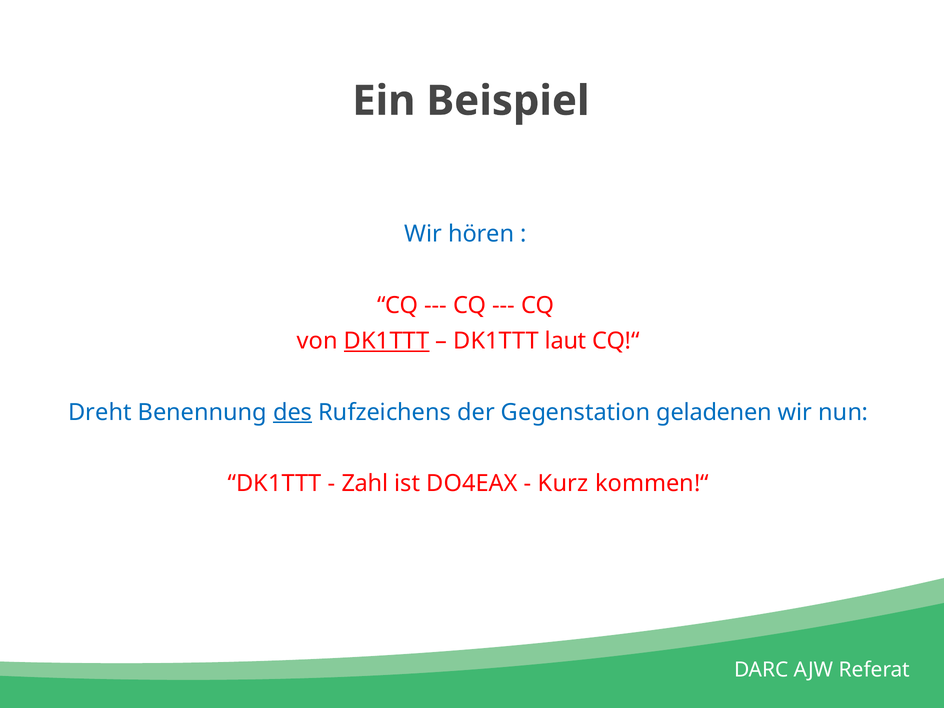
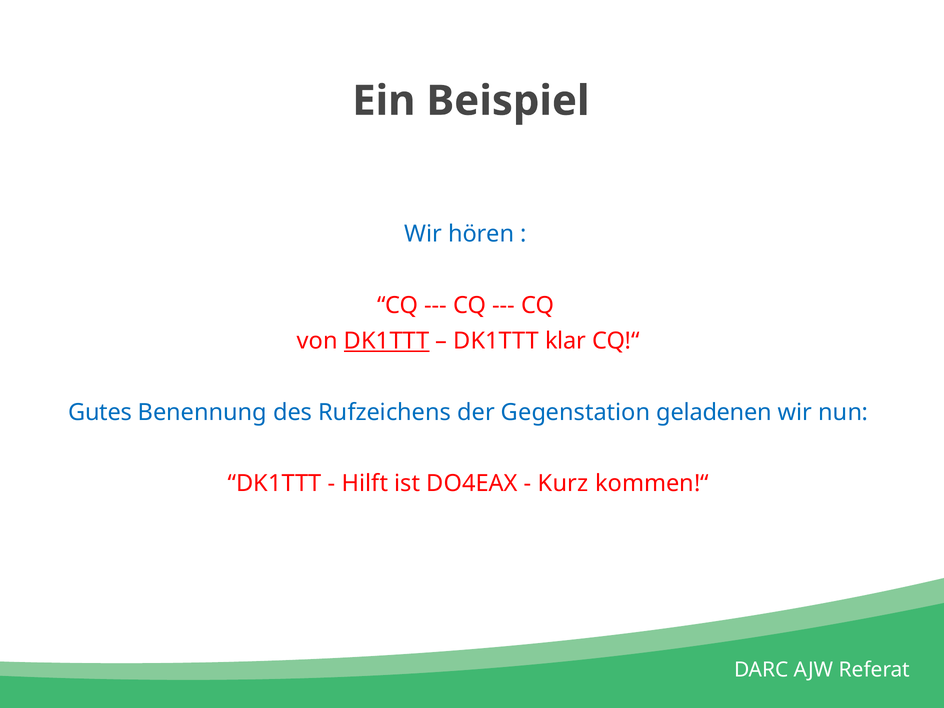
laut: laut -> klar (566, 341)
Dreht: Dreht -> Gutes (100, 412)
des underline: present -> none (293, 412)
Zahl: Zahl -> Hilft (365, 484)
